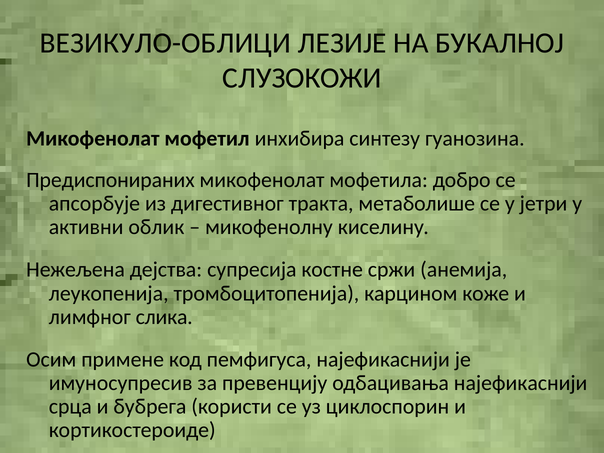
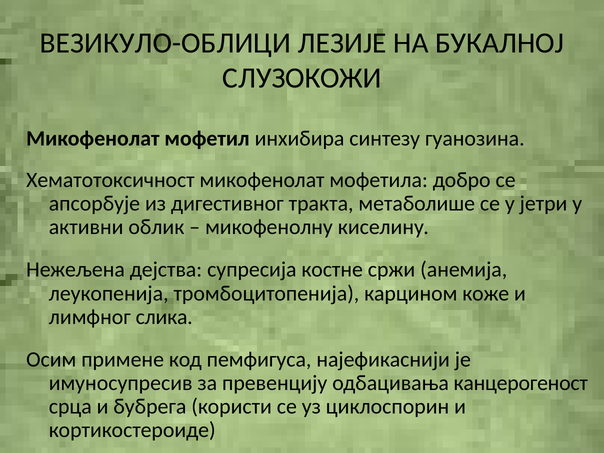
Предиспонираних: Предиспонираних -> Хематотоксичност (110, 180)
одбацивања најефикаснији: најефикаснији -> канцерогеност (521, 383)
